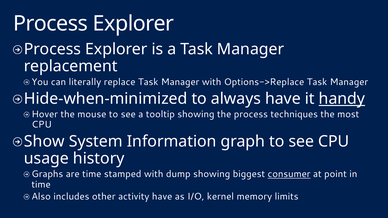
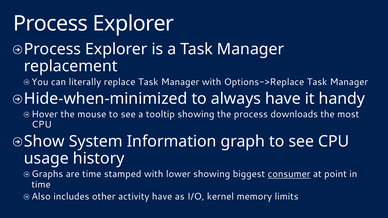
handy underline: present -> none (342, 99)
techniques: techniques -> downloads (294, 114)
dump: dump -> lower (178, 174)
